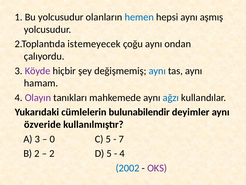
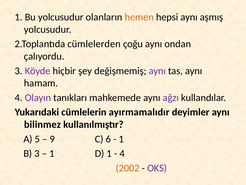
hemen colour: blue -> orange (139, 17)
istemeyecek: istemeyecek -> cümlelerden (94, 44)
aynı colour: blue -> purple (157, 71)
ağzı colour: blue -> purple (171, 97)
bulunabilendir: bulunabilendir -> ayırmamalıdır (139, 112)
özveride: özveride -> bilinmez (42, 124)
A 3: 3 -> 5 (37, 139)
0: 0 -> 9 (52, 139)
C 5: 5 -> 6 (108, 139)
7: 7 -> 1 (121, 139)
B 2: 2 -> 3 (37, 153)
2: 2 -> 1 (52, 153)
D 5: 5 -> 1 (109, 153)
2002 colour: blue -> orange (128, 168)
